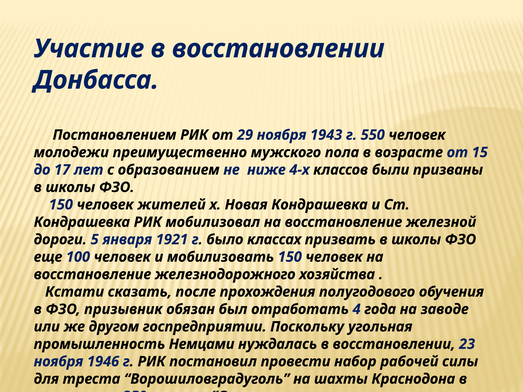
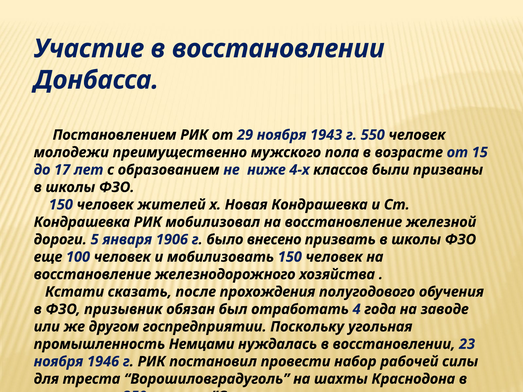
1921: 1921 -> 1906 (172, 240)
классах: классах -> внесено (274, 240)
